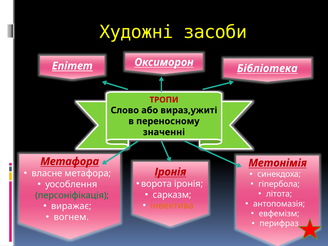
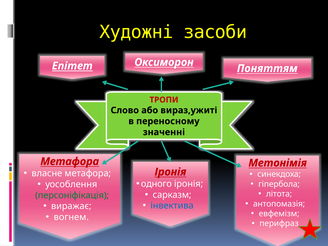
Бібліотека: Бібліотека -> Поняттям (267, 68)
ворота: ворота -> одного (156, 184)
інвектива colour: orange -> blue (172, 206)
